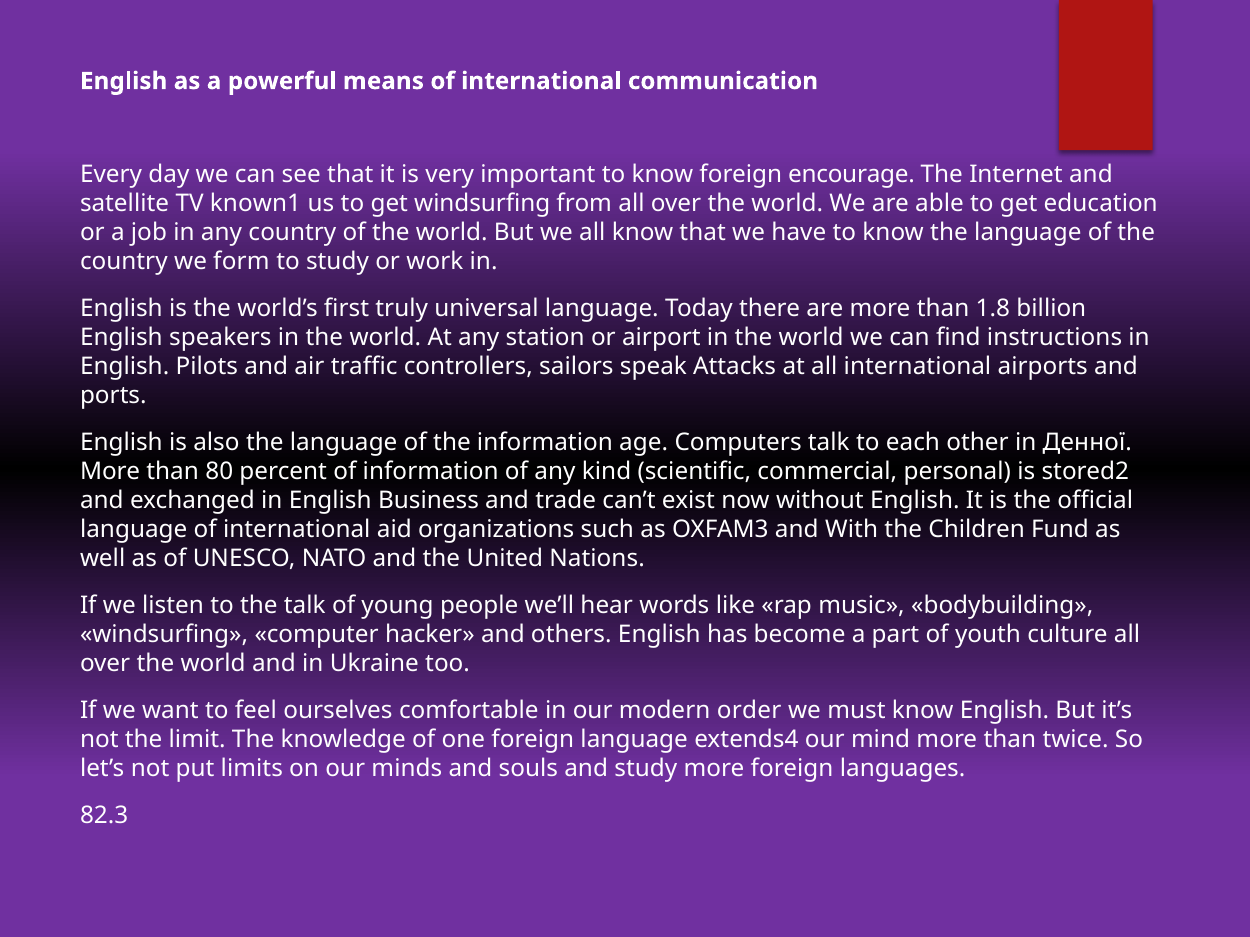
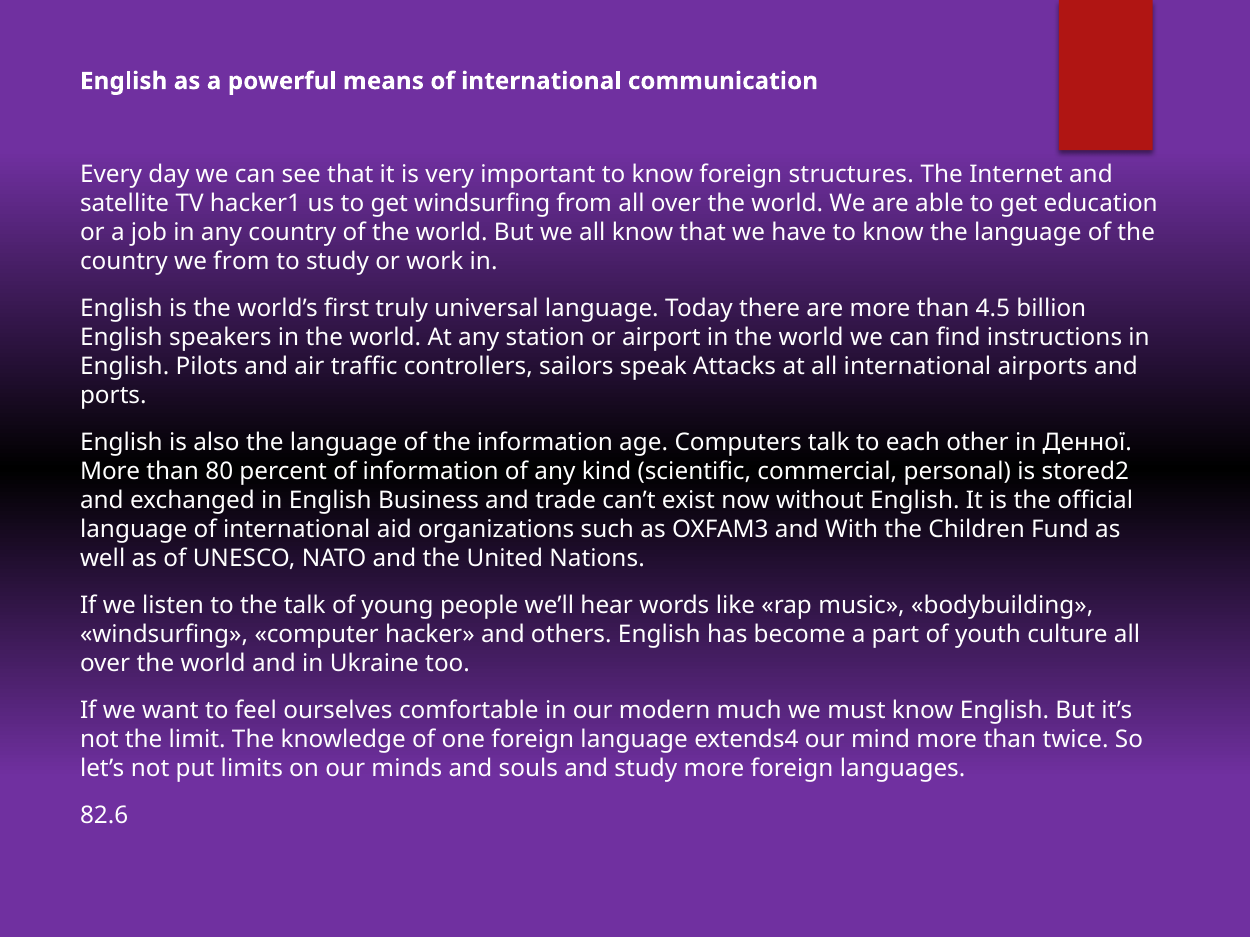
encourage: encourage -> structures (851, 174)
known1: known1 -> hacker1 (255, 203)
we form: form -> from (241, 262)
1.8: 1.8 -> 4.5 (993, 308)
order: order -> much (749, 711)
82.3: 82.3 -> 82.6 (104, 816)
